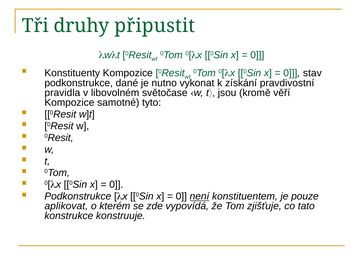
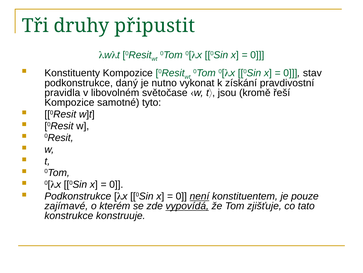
dané: dané -> daný (127, 83)
věří: věří -> řeší (282, 93)
aplikovat: aplikovat -> zajímavé (66, 206)
vypovídá underline: none -> present (187, 206)
